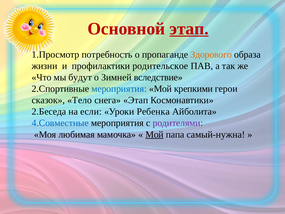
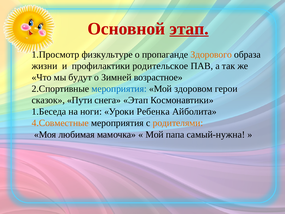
потребность: потребность -> физкультуре (107, 55)
вследствие: вследствие -> возрастное (158, 77)
крепкими: крепкими -> здоровом (193, 89)
Тело: Тело -> Пути (80, 100)
2.Беседа: 2.Беседа -> 1.Беседа (49, 112)
если: если -> ноги (91, 112)
4.Совместные colour: blue -> orange (60, 123)
родителями colour: purple -> orange (178, 123)
Мой underline: present -> none (154, 134)
